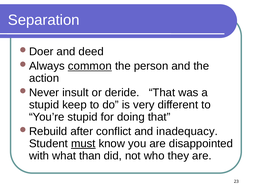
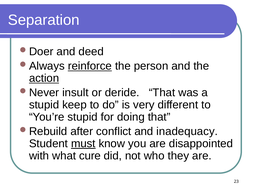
common: common -> reinforce (90, 66)
action underline: none -> present (44, 78)
than: than -> cure (90, 156)
